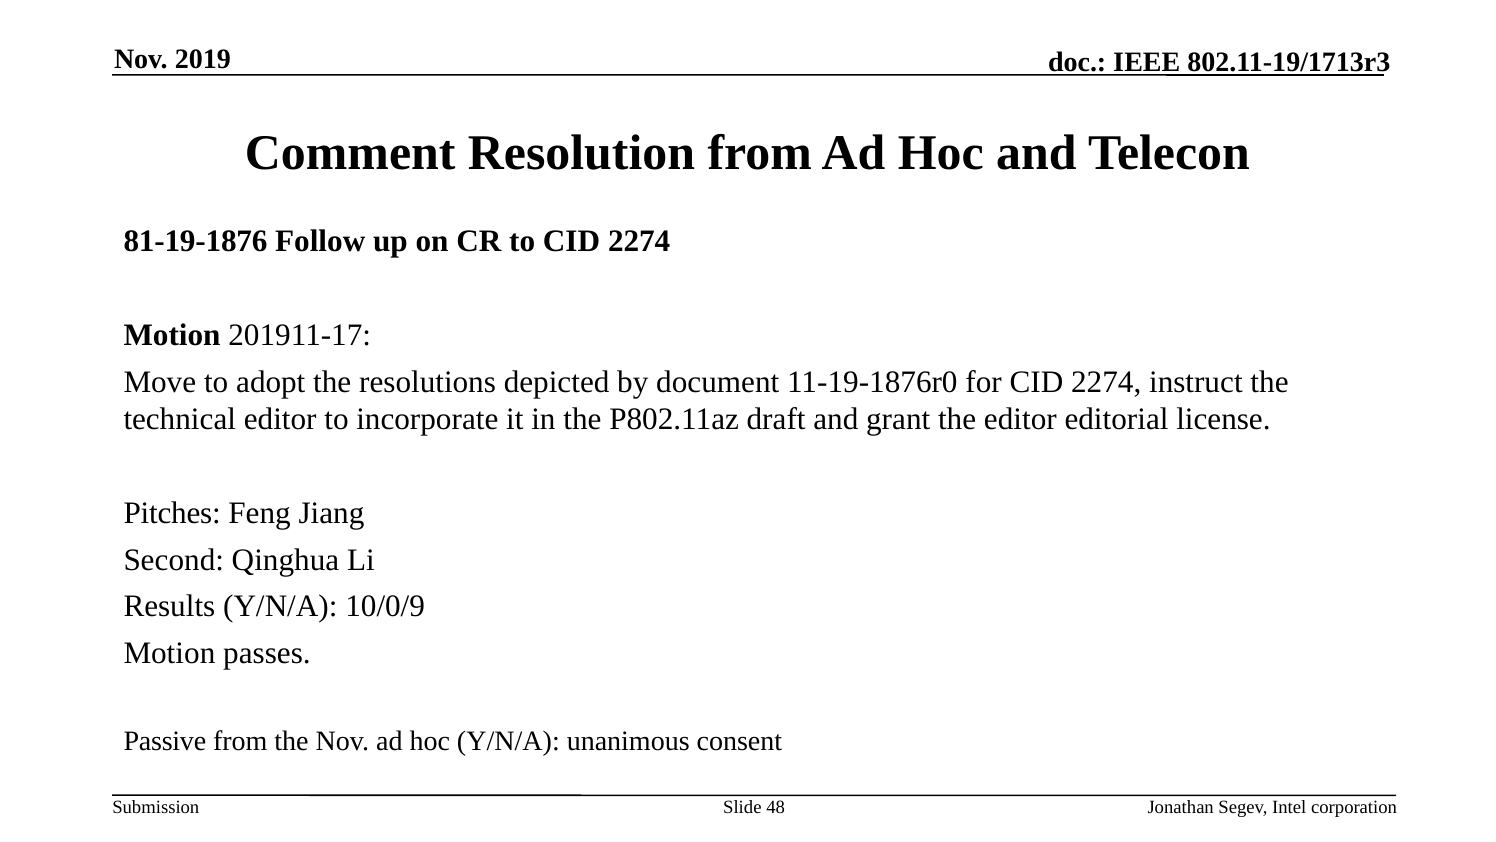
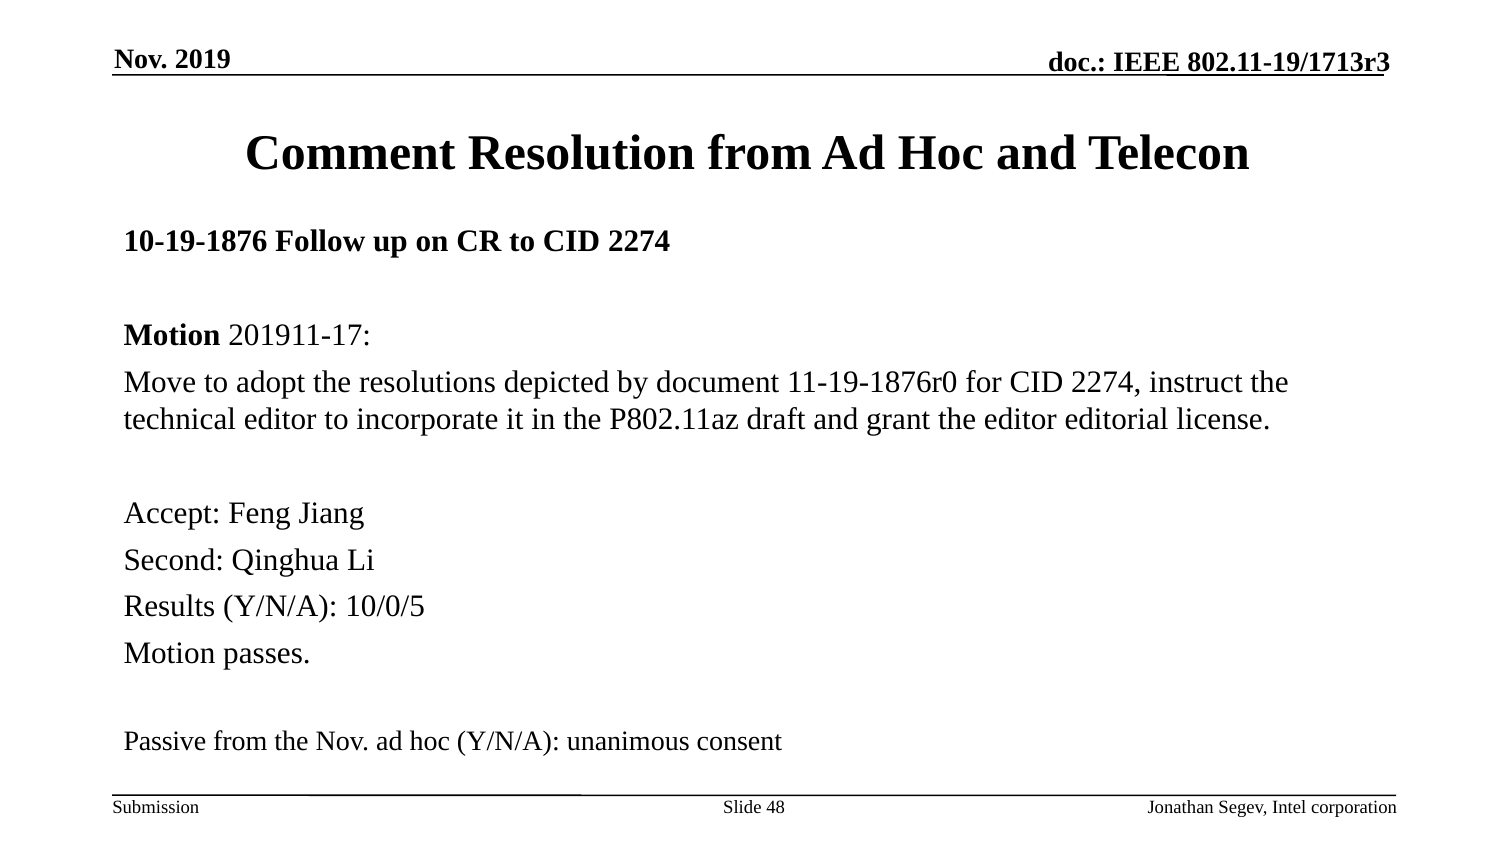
81-19-1876: 81-19-1876 -> 10-19-1876 (196, 241)
Pitches: Pitches -> Accept (172, 513)
10/0/9: 10/0/9 -> 10/0/5 (385, 606)
